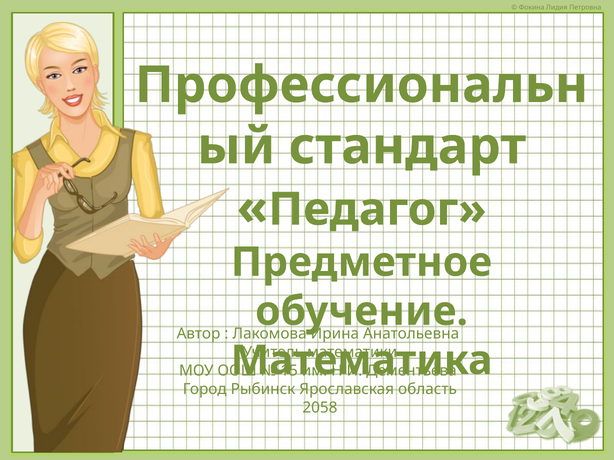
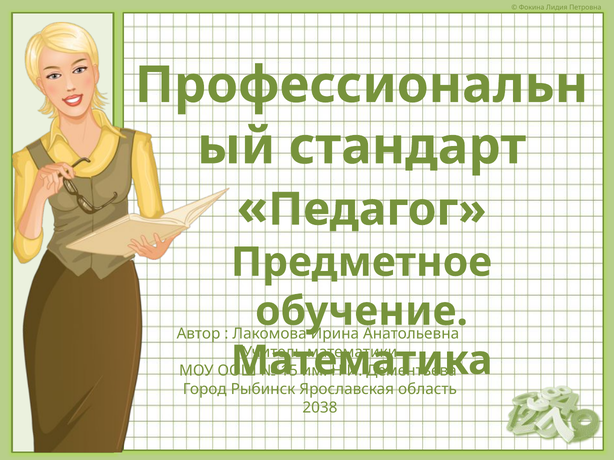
2058: 2058 -> 2038 (320, 408)
